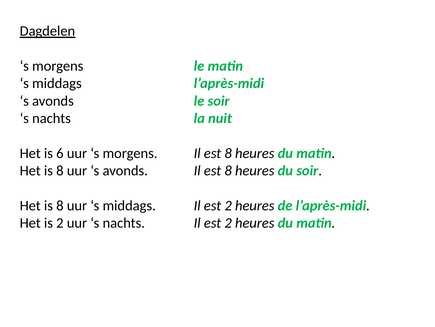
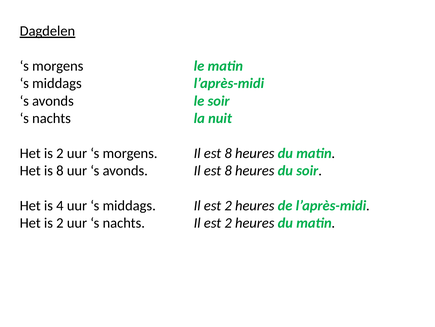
6: 6 -> 2 (60, 153)
8: 8 -> 4 (60, 205)
